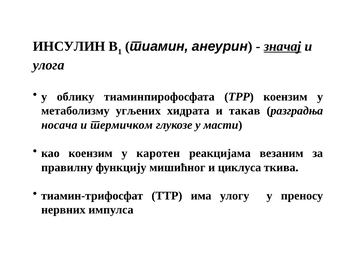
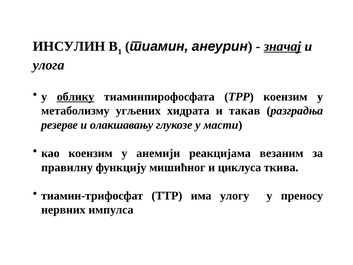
облику underline: none -> present (76, 97)
носача: носача -> резерве (59, 125)
термичком: термичком -> олакшавању (122, 125)
каротен: каротен -> анемији (158, 153)
